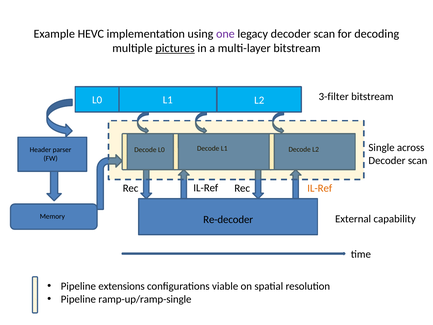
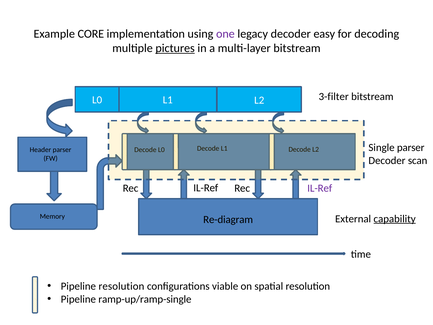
HEVC: HEVC -> CORE (91, 34)
legacy decoder scan: scan -> easy (324, 34)
Single across: across -> parser (411, 147)
IL-Ref colour: orange -> purple (320, 188)
Re-decoder: Re-decoder -> Re-diagram (228, 219)
capability underline: none -> present (395, 219)
Pipeline extensions: extensions -> resolution (121, 286)
